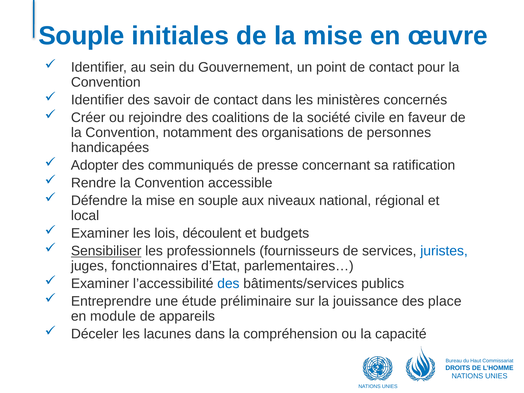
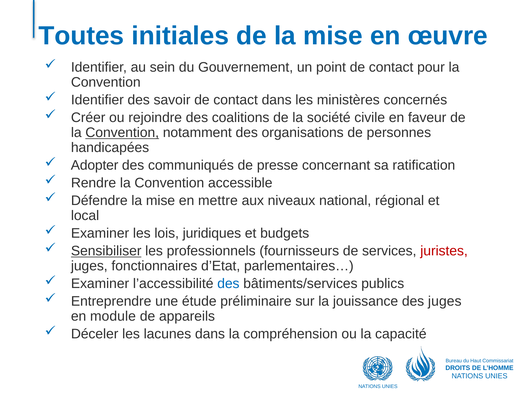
Souple: Souple -> Toutes (81, 36)
Convention underline: none -> present (122, 133)
en souple: souple -> mettre (218, 201)
découlent: découlent -> juridiques (212, 233)
juristes colour: blue -> red (444, 251)
des place: place -> juges (445, 301)
